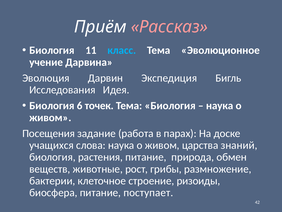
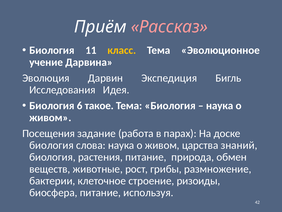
класс colour: light blue -> yellow (122, 50)
точек: точек -> такое (99, 105)
учащихся: учащихся -> биология (51, 145)
поступает: поступает -> используя (148, 192)
